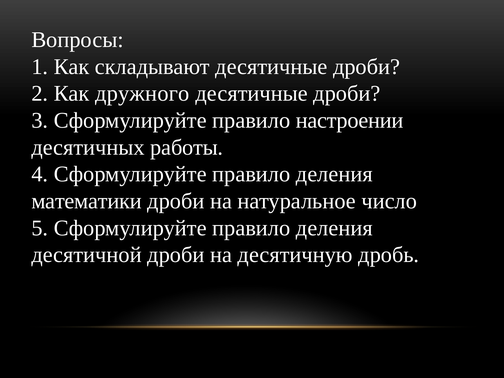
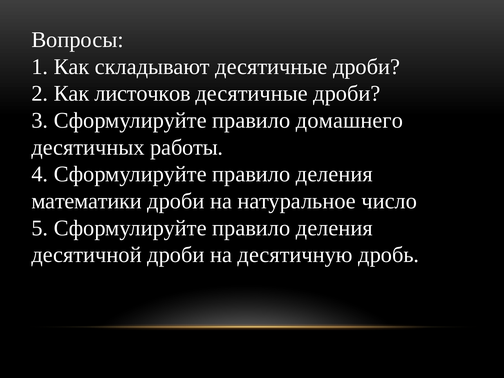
дружного: дружного -> листочков (142, 94)
настроении: настроении -> домашнего (349, 120)
